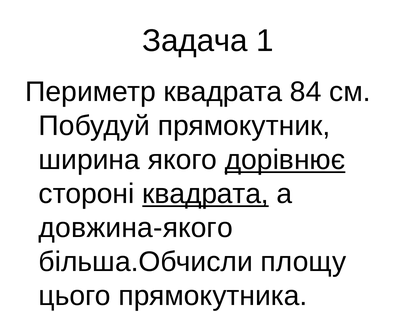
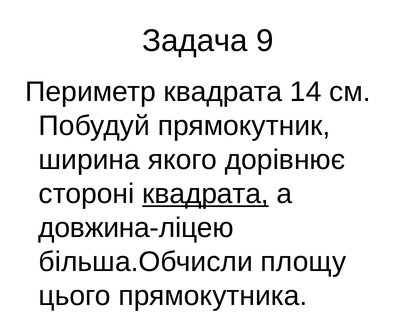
1: 1 -> 9 (265, 41)
84: 84 -> 14 (306, 92)
дорівнює underline: present -> none (285, 160)
довжина-якого: довжина-якого -> довжина-ліцею (136, 228)
